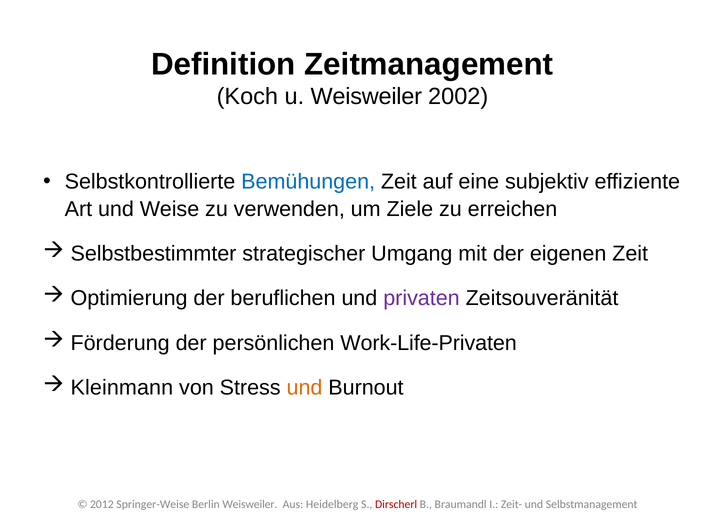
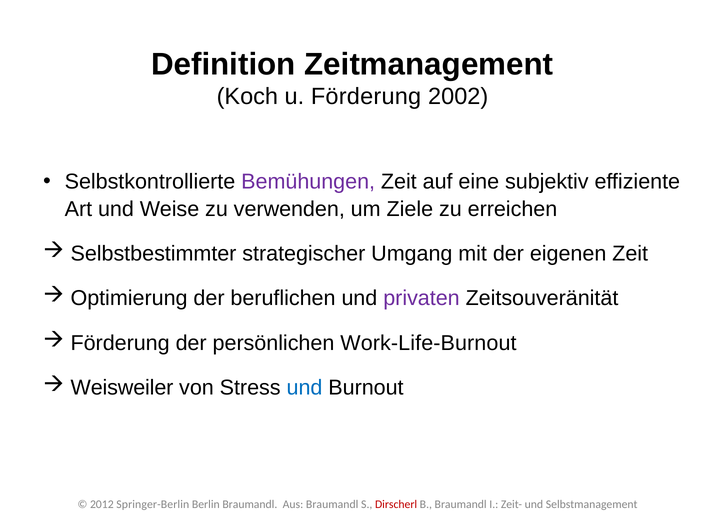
u Weisweiler: Weisweiler -> Förderung (366, 97)
Bemühungen colour: blue -> purple (308, 182)
Work-Life-Privaten: Work-Life-Privaten -> Work-Life-Burnout (428, 343)
Kleinmann: Kleinmann -> Weisweiler (122, 388)
und colour: orange -> blue (304, 388)
Springer-Weise: Springer-Weise -> Springer-Berlin (153, 505)
Berlin Weisweiler: Weisweiler -> Braumandl (250, 505)
Aus Heidelberg: Heidelberg -> Braumandl (332, 505)
